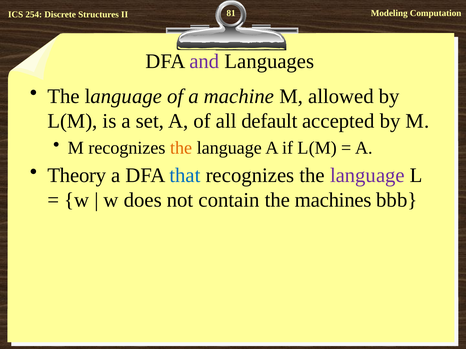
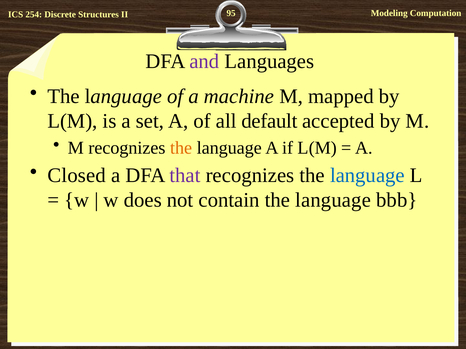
81: 81 -> 95 (231, 13)
allowed: allowed -> mapped (341, 96)
Theory: Theory -> Closed (77, 176)
that colour: blue -> purple (185, 176)
language colour: purple -> blue (367, 176)
contain the machines: machines -> language (333, 200)
